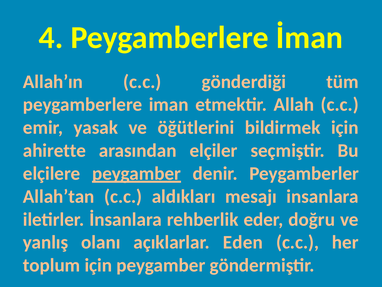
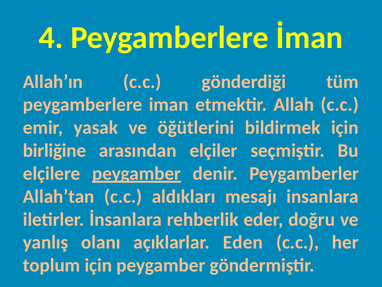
ahirette: ahirette -> birliğine (55, 150)
